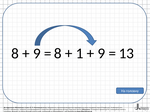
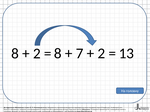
9: 9 -> 2 (37, 54)
1: 1 -> 7 (80, 54)
9: 9 -> 2 (101, 54)
